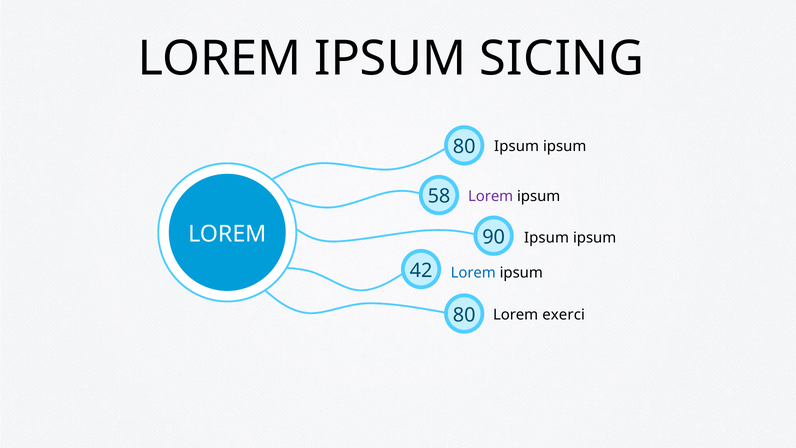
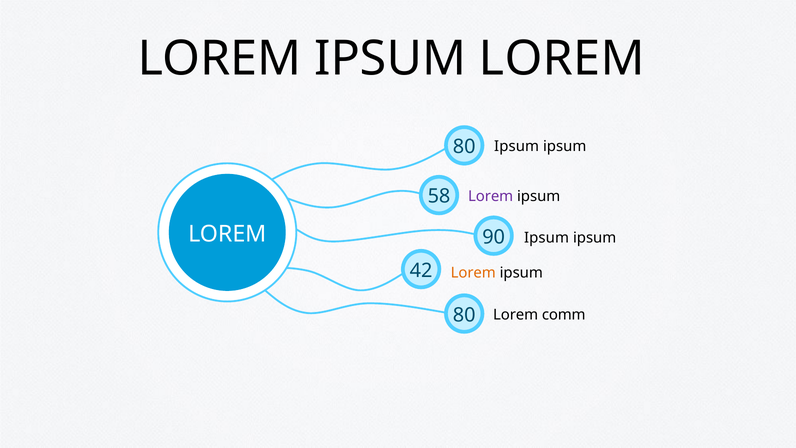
LOREM IPSUM SICING: SICING -> LOREM (562, 59)
Lorem colour: blue -> orange (473, 273)
exerci: exerci -> comm (564, 315)
